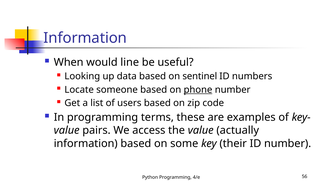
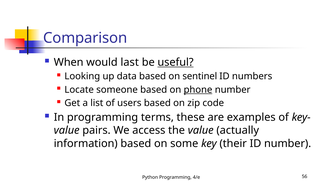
Information: Information -> Comparison (85, 38)
line: line -> last (130, 62)
useful underline: none -> present (176, 62)
